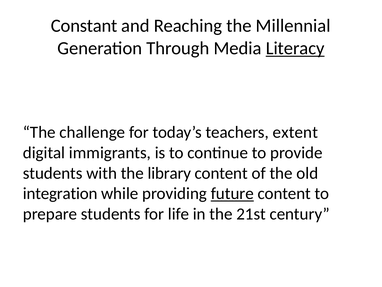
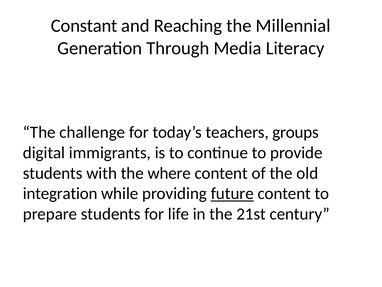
Literacy underline: present -> none (295, 48)
extent: extent -> groups (295, 132)
library: library -> where (169, 173)
